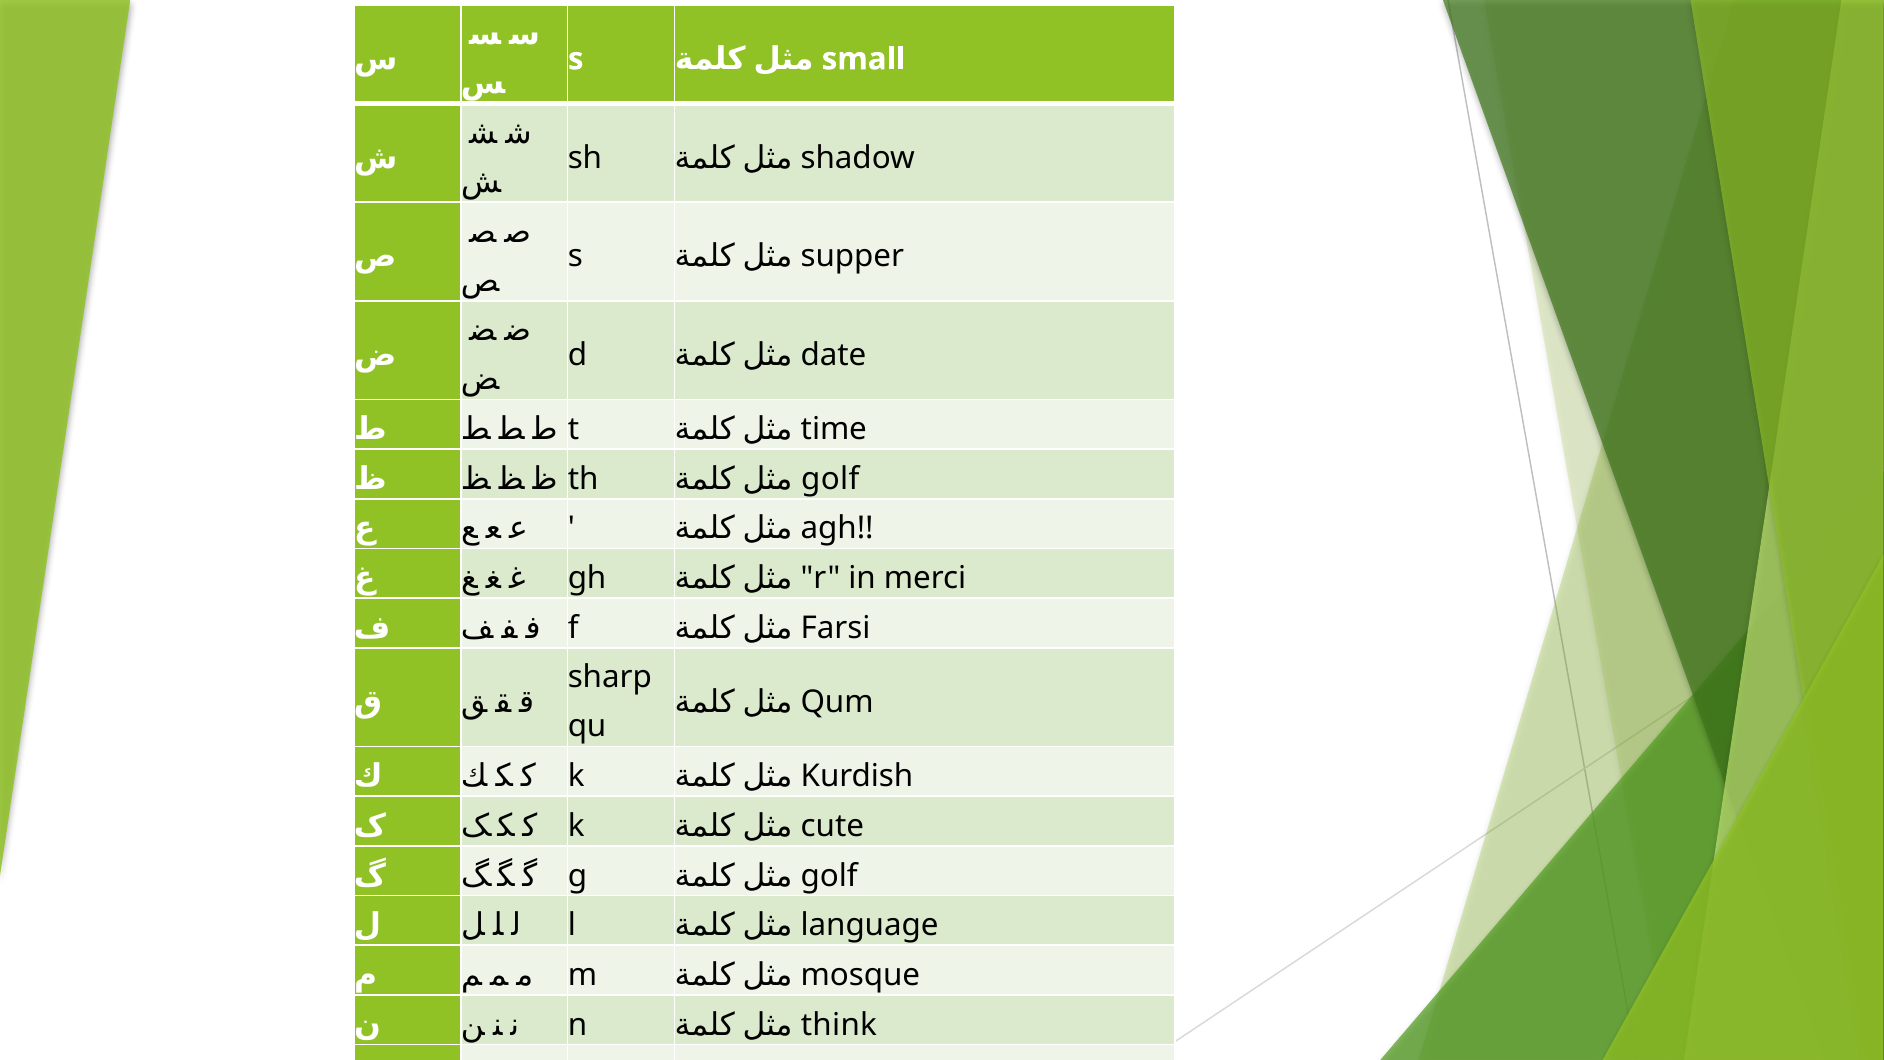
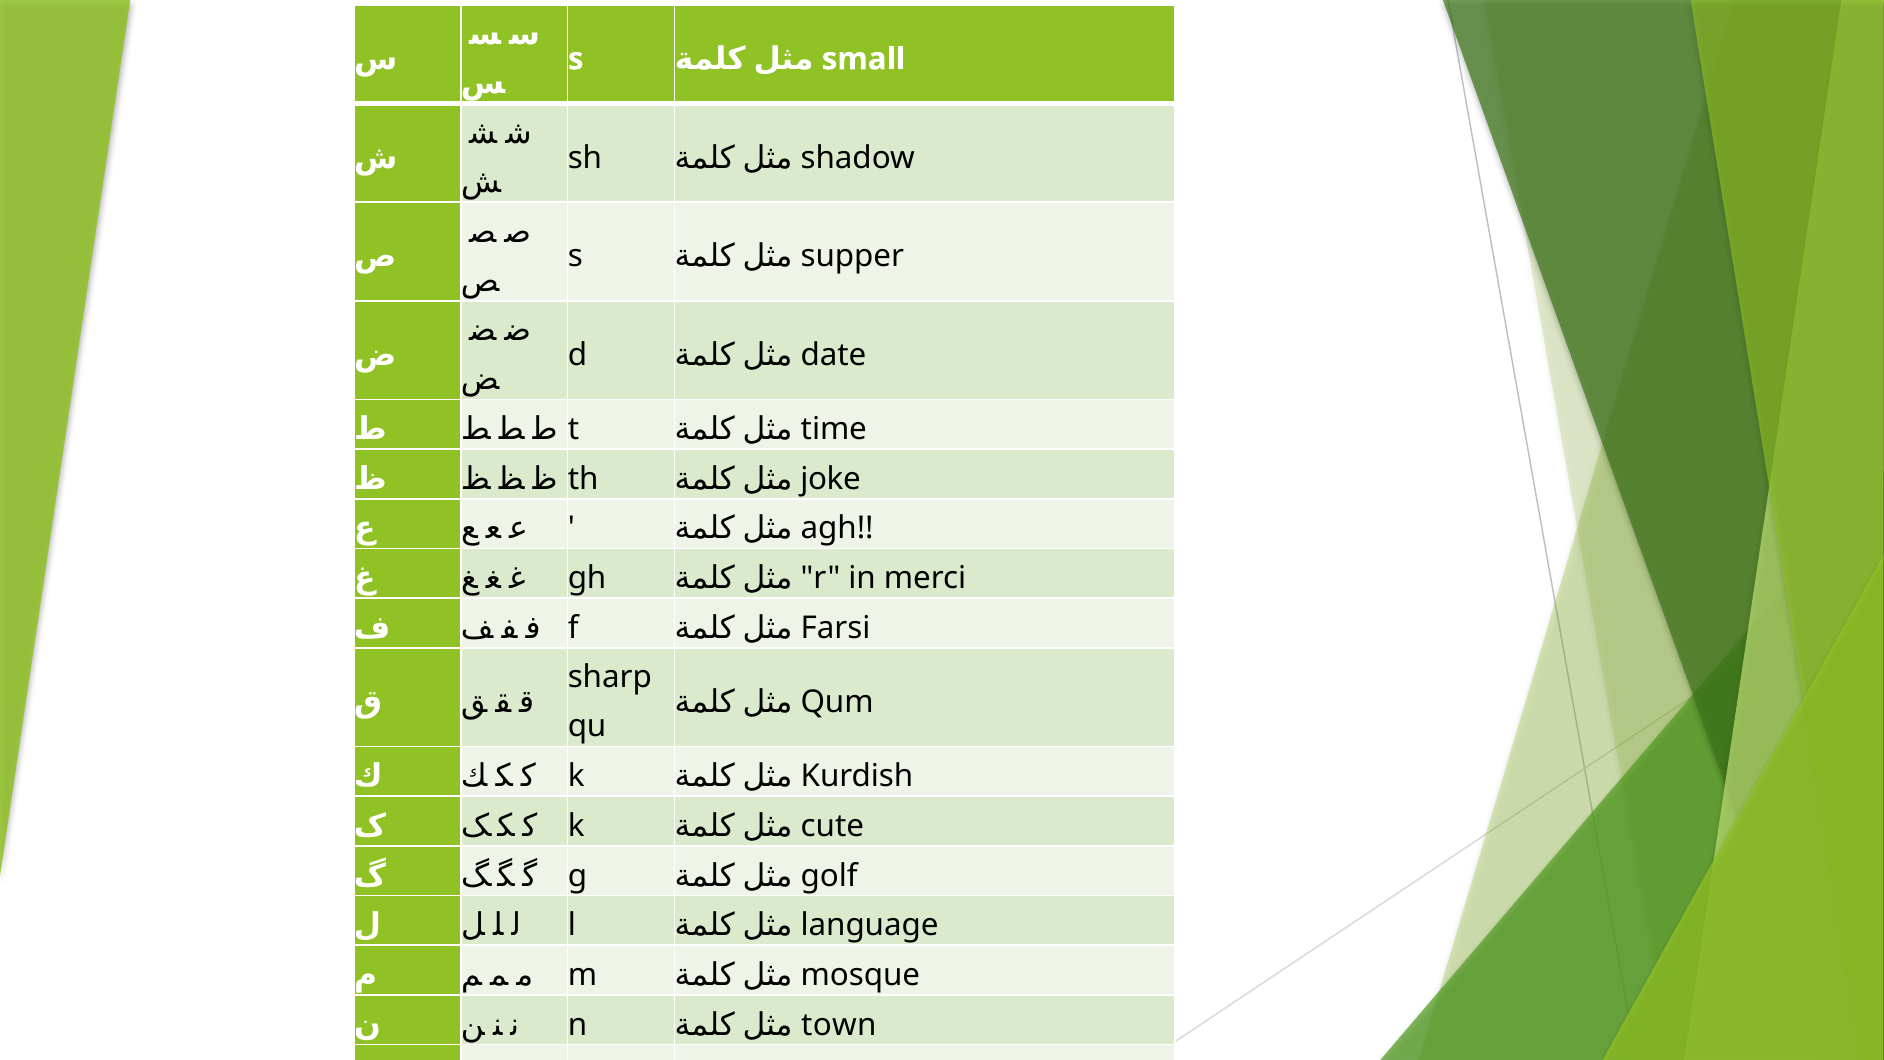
golf: golf -> joke (831, 479)
think: think -> town (839, 1024)
